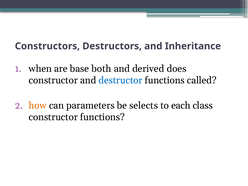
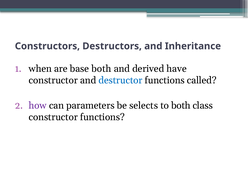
does: does -> have (177, 69)
how colour: orange -> purple (38, 105)
to each: each -> both (181, 105)
